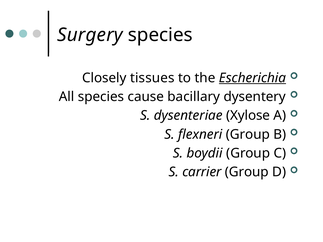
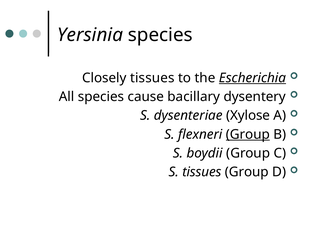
Surgery: Surgery -> Yersinia (90, 35)
Group underline: none -> present (248, 134)
S carrier: carrier -> tissues (202, 172)
